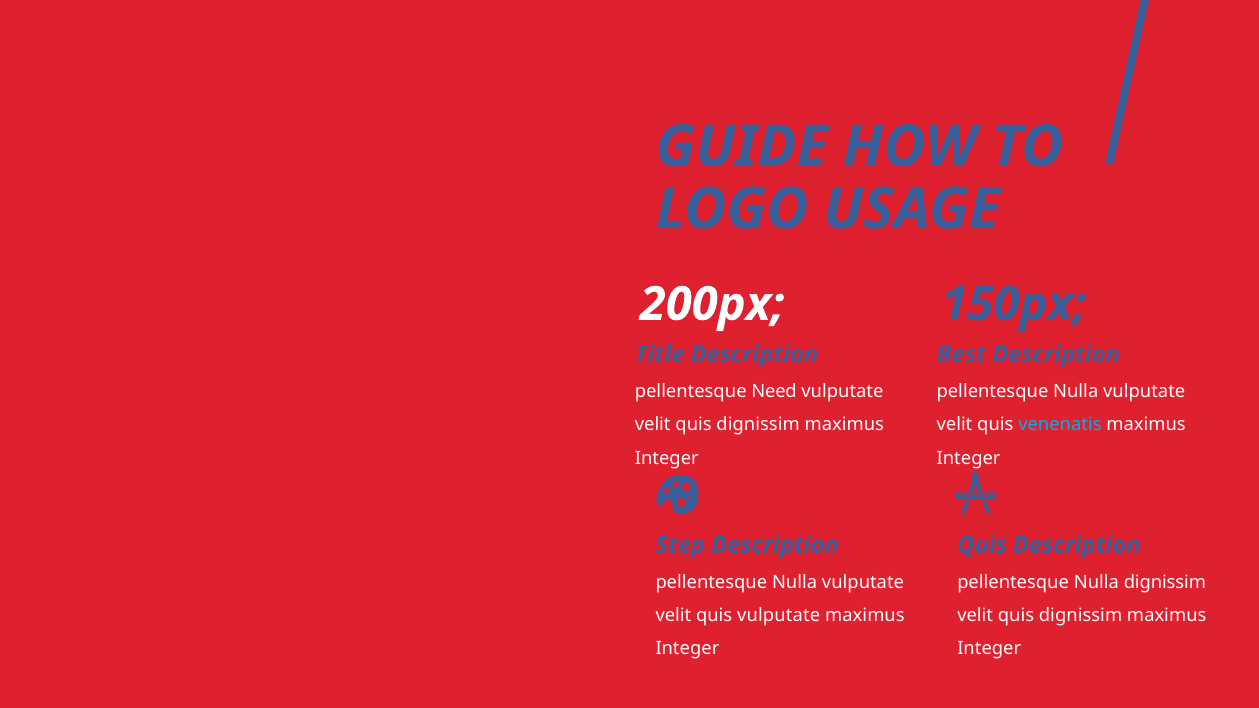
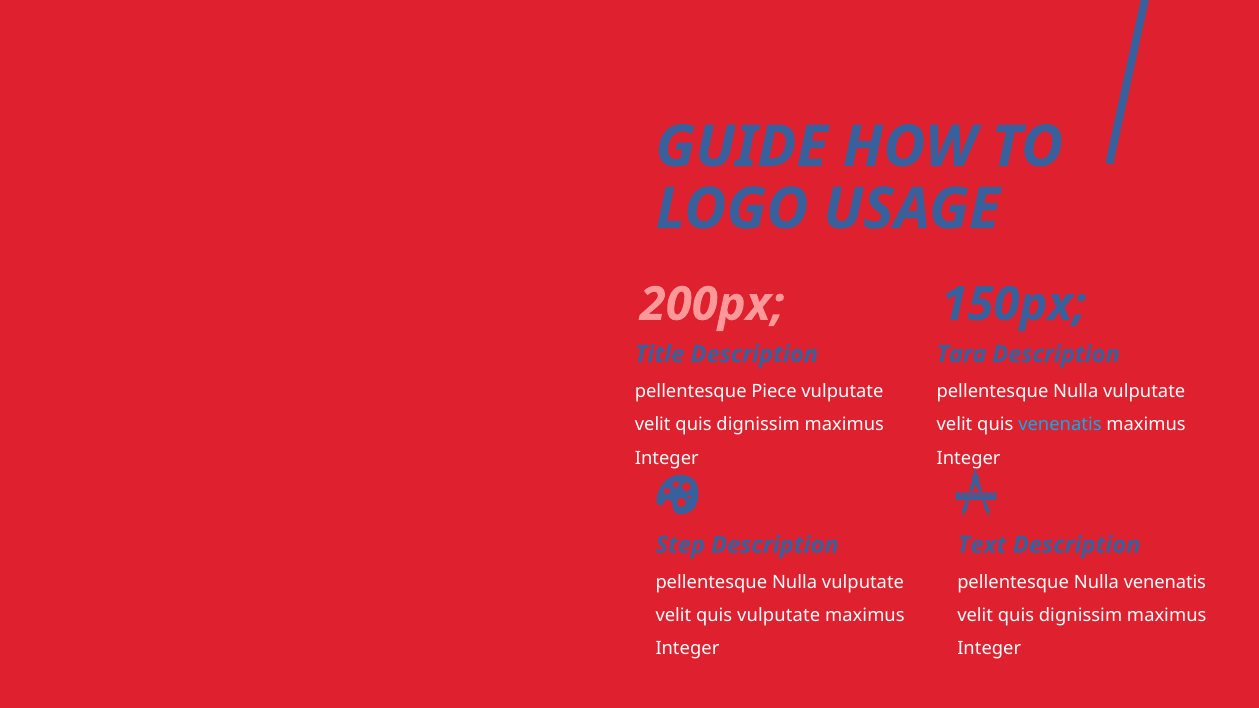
200px colour: white -> pink (712, 304)
Best: Best -> Tara (962, 354)
Need: Need -> Piece (774, 392)
Quis: Quis -> Text (982, 545)
Nulla dignissim: dignissim -> venenatis (1165, 583)
